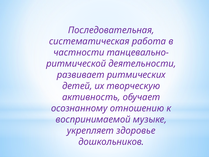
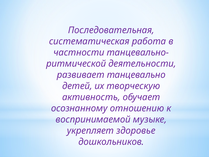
ритмических: ритмических -> танцевально (136, 75)
